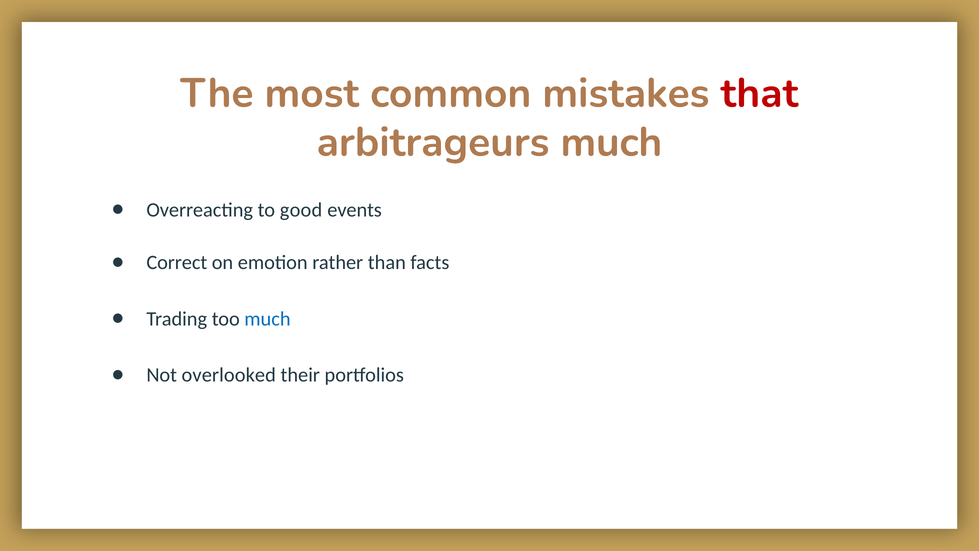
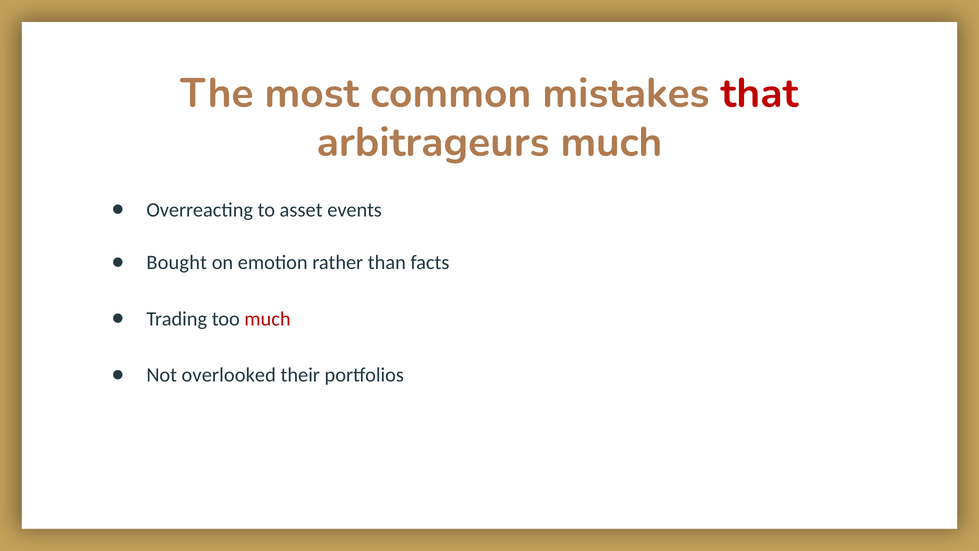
good: good -> asset (301, 210)
Correct: Correct -> Bought (177, 262)
much colour: blue -> red (267, 319)
